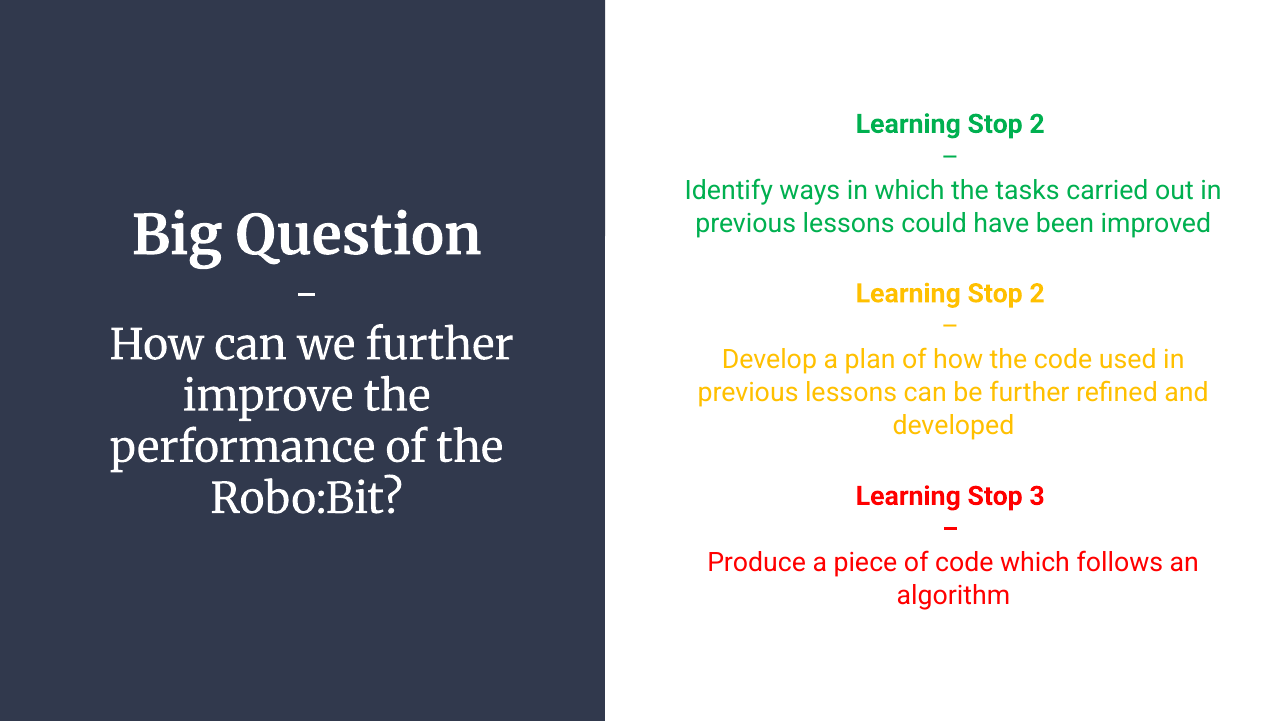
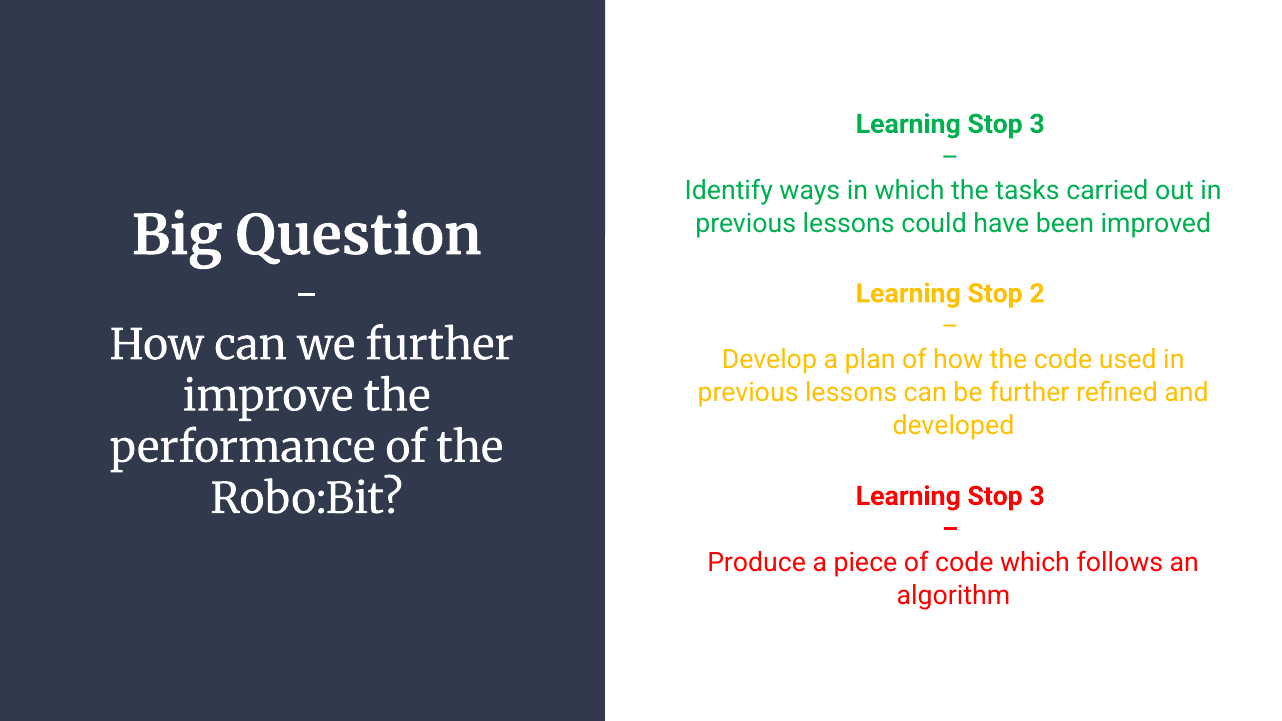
2: 2 -> 3 (1037, 124)
